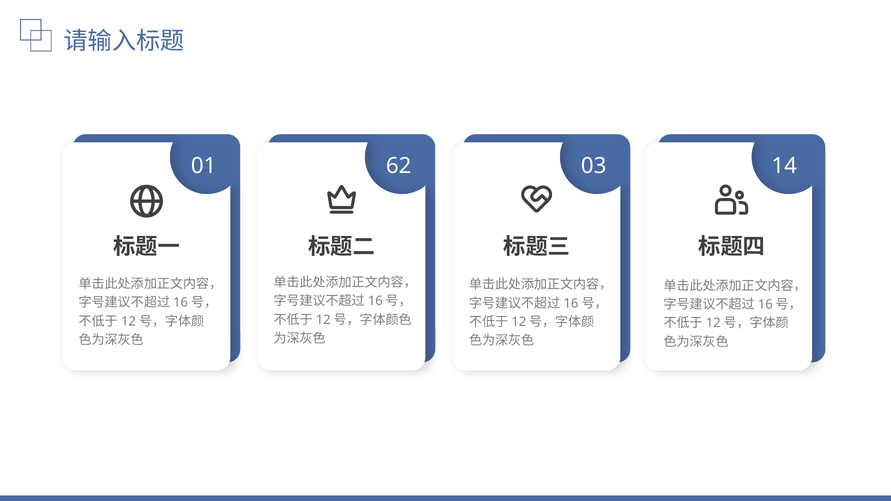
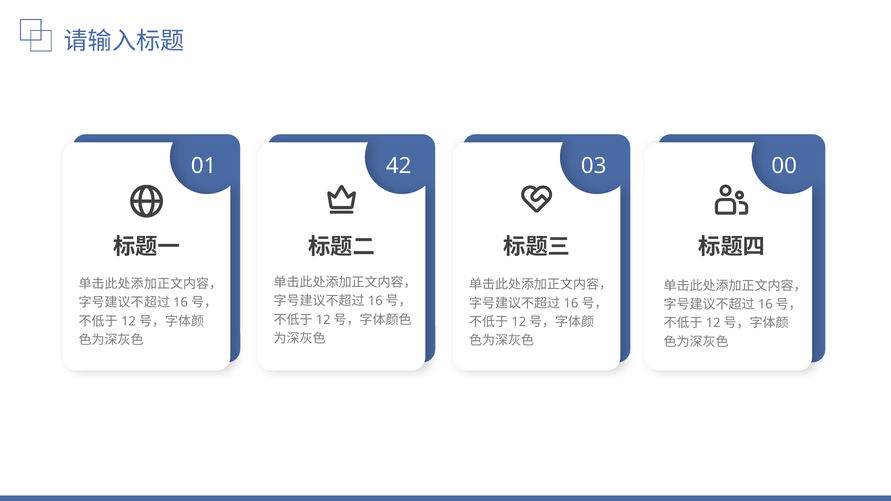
62: 62 -> 42 (399, 166)
14: 14 -> 00 (784, 166)
